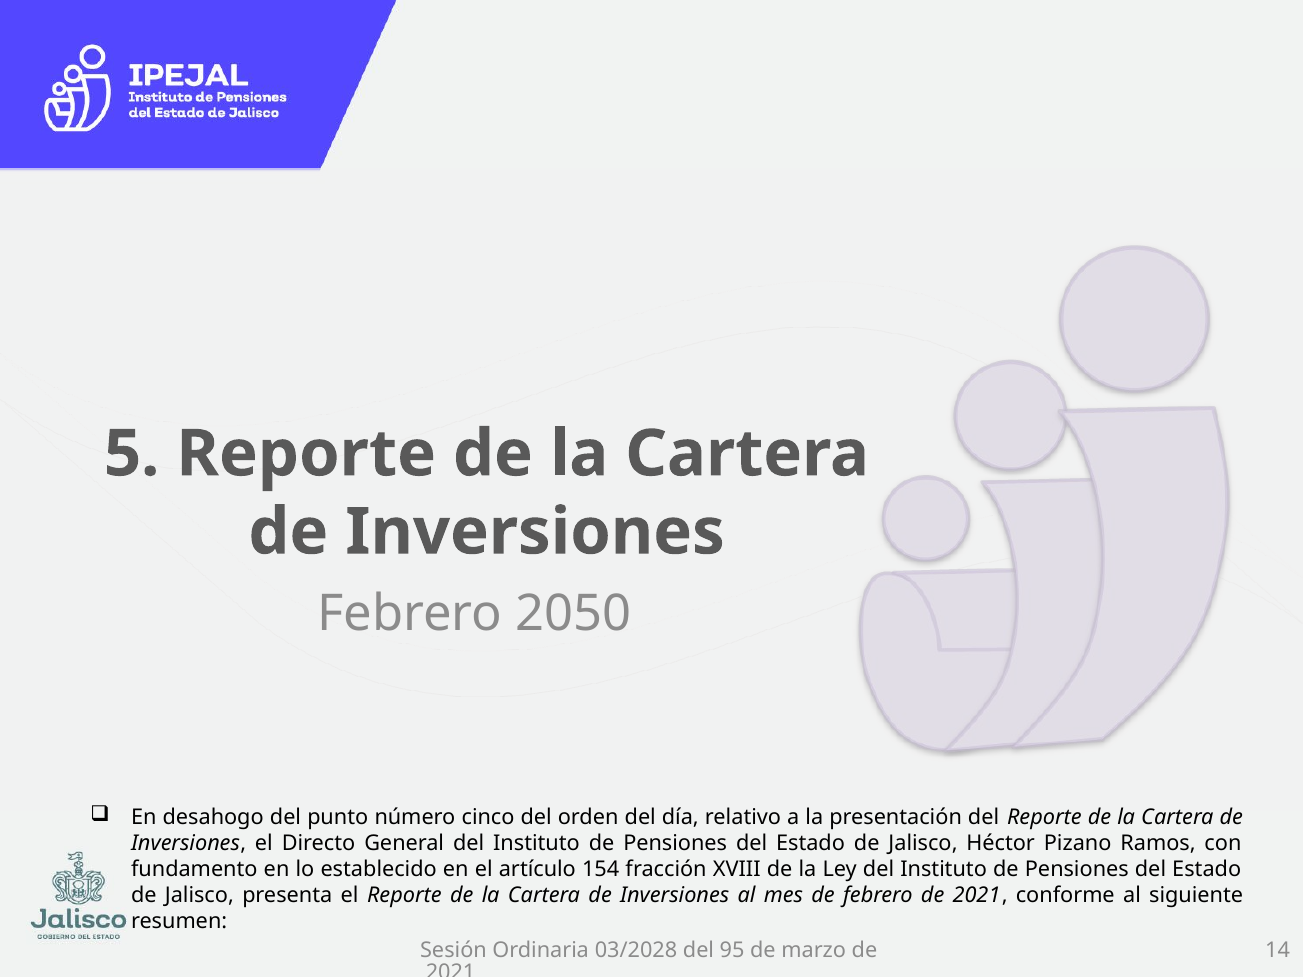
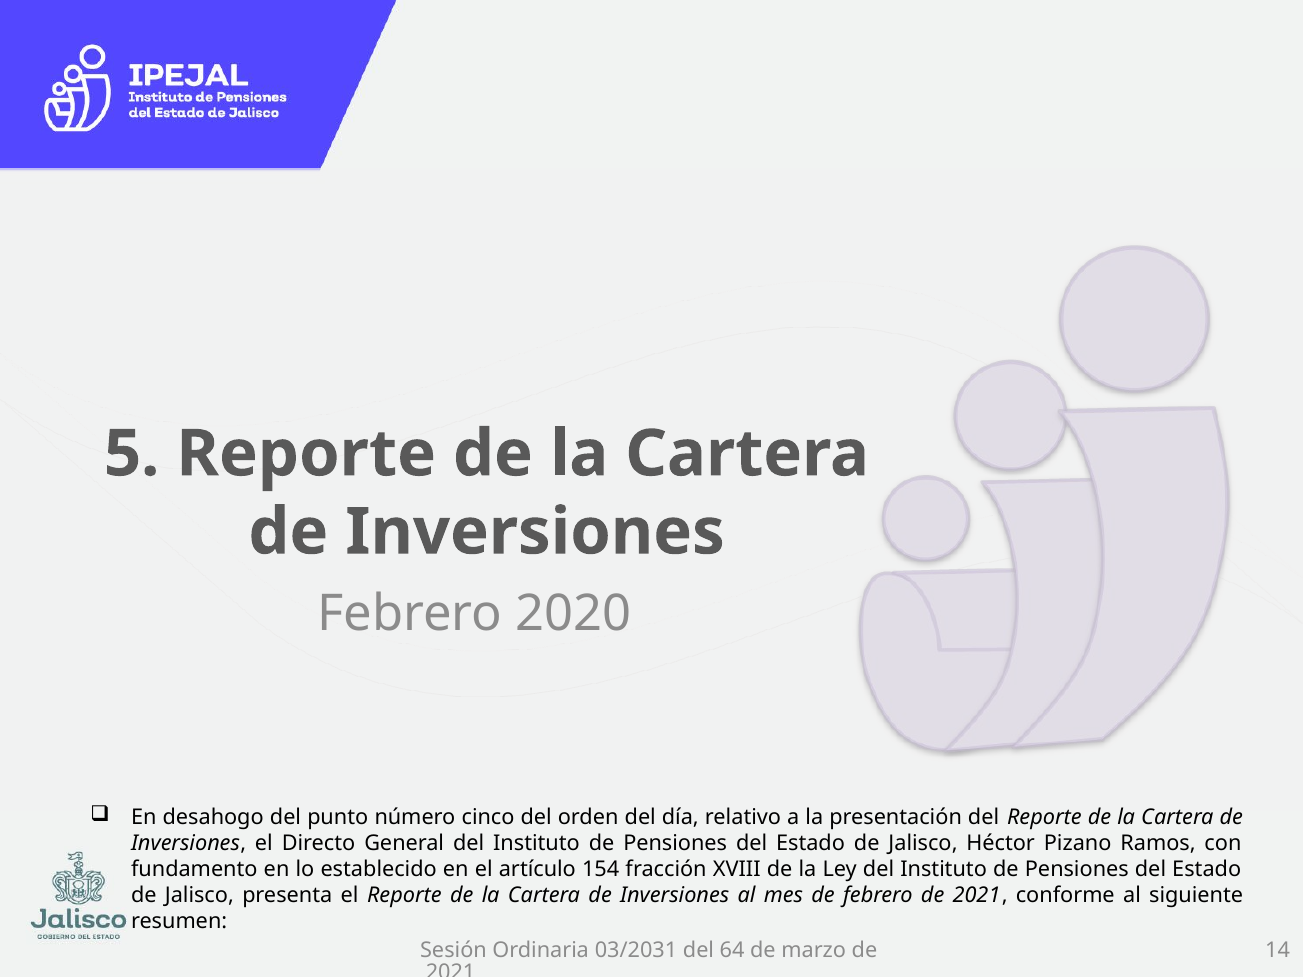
2050: 2050 -> 2020 (573, 614)
03/2028: 03/2028 -> 03/2031 (636, 951)
95: 95 -> 64 (732, 951)
